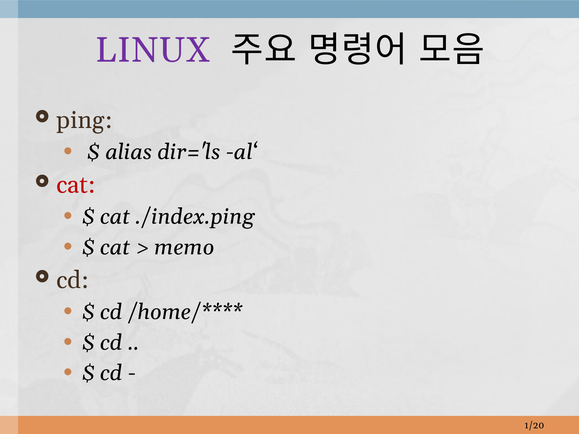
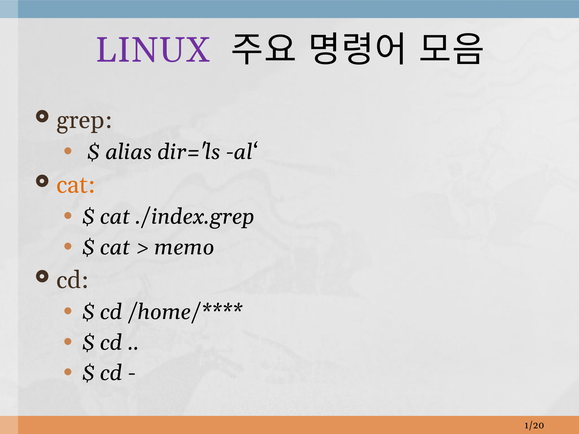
ping: ping -> grep (84, 120)
cat colour: red -> orange (76, 185)
./index.ping: ./index.ping -> ./index.grep (195, 217)
